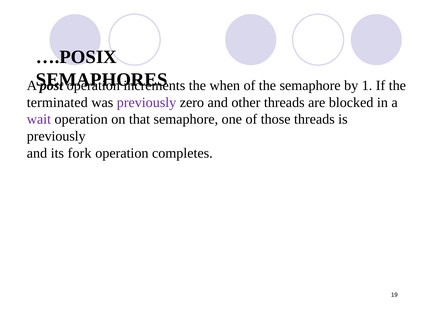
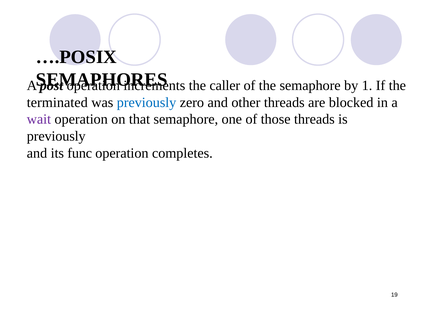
when: when -> caller (225, 86)
previously colour: purple -> blue (147, 102)
fork: fork -> func (80, 153)
